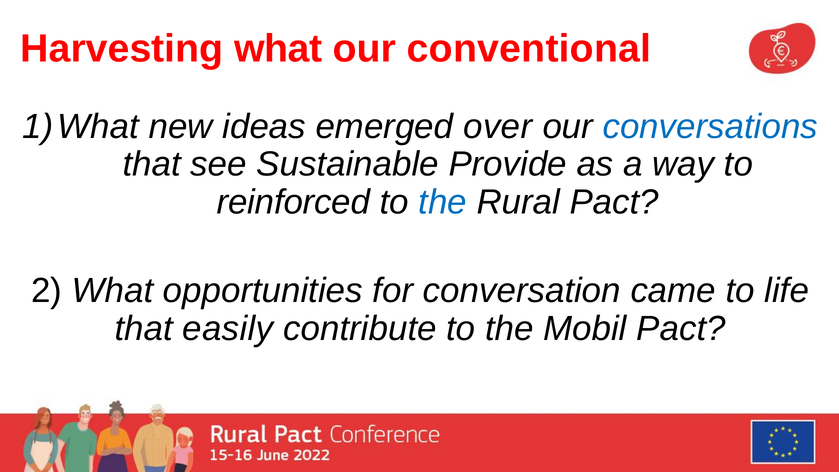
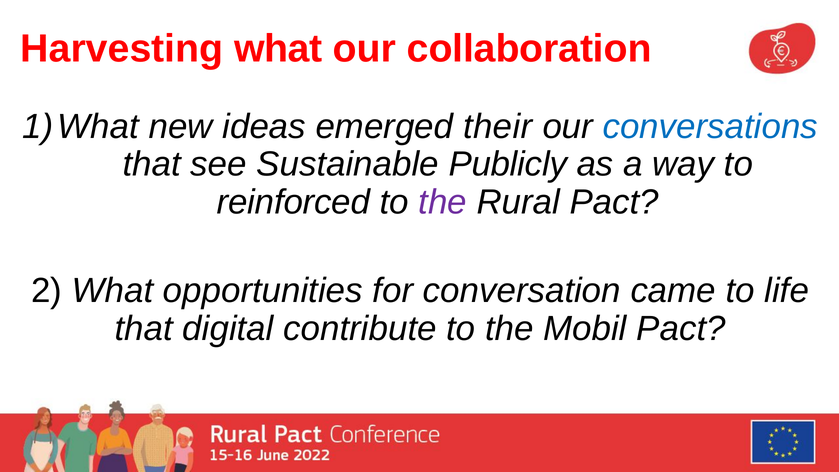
conventional: conventional -> collaboration (529, 49)
over: over -> their (498, 127)
Provide: Provide -> Publicly (508, 164)
the colour: blue -> purple (443, 202)
easily: easily -> digital (228, 329)
